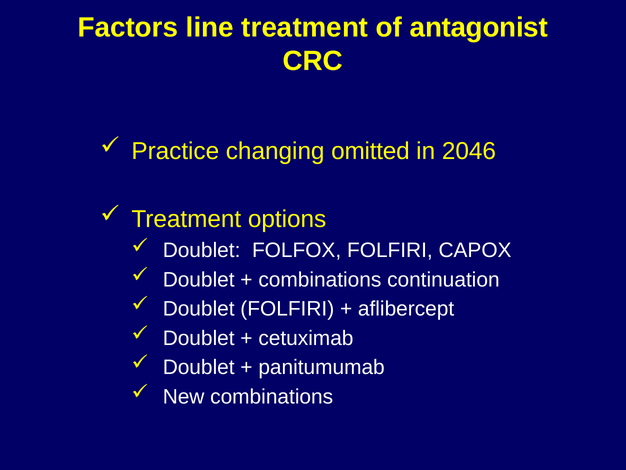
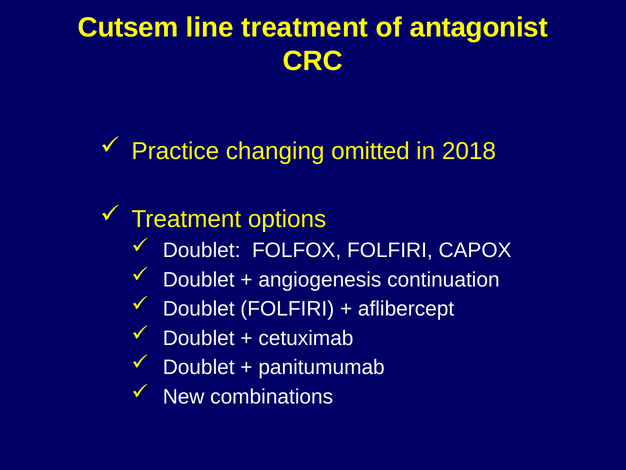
Factors: Factors -> Cutsem (128, 27)
2046: 2046 -> 2018 (469, 151)
combinations: combinations -> angiogenesis (320, 279)
